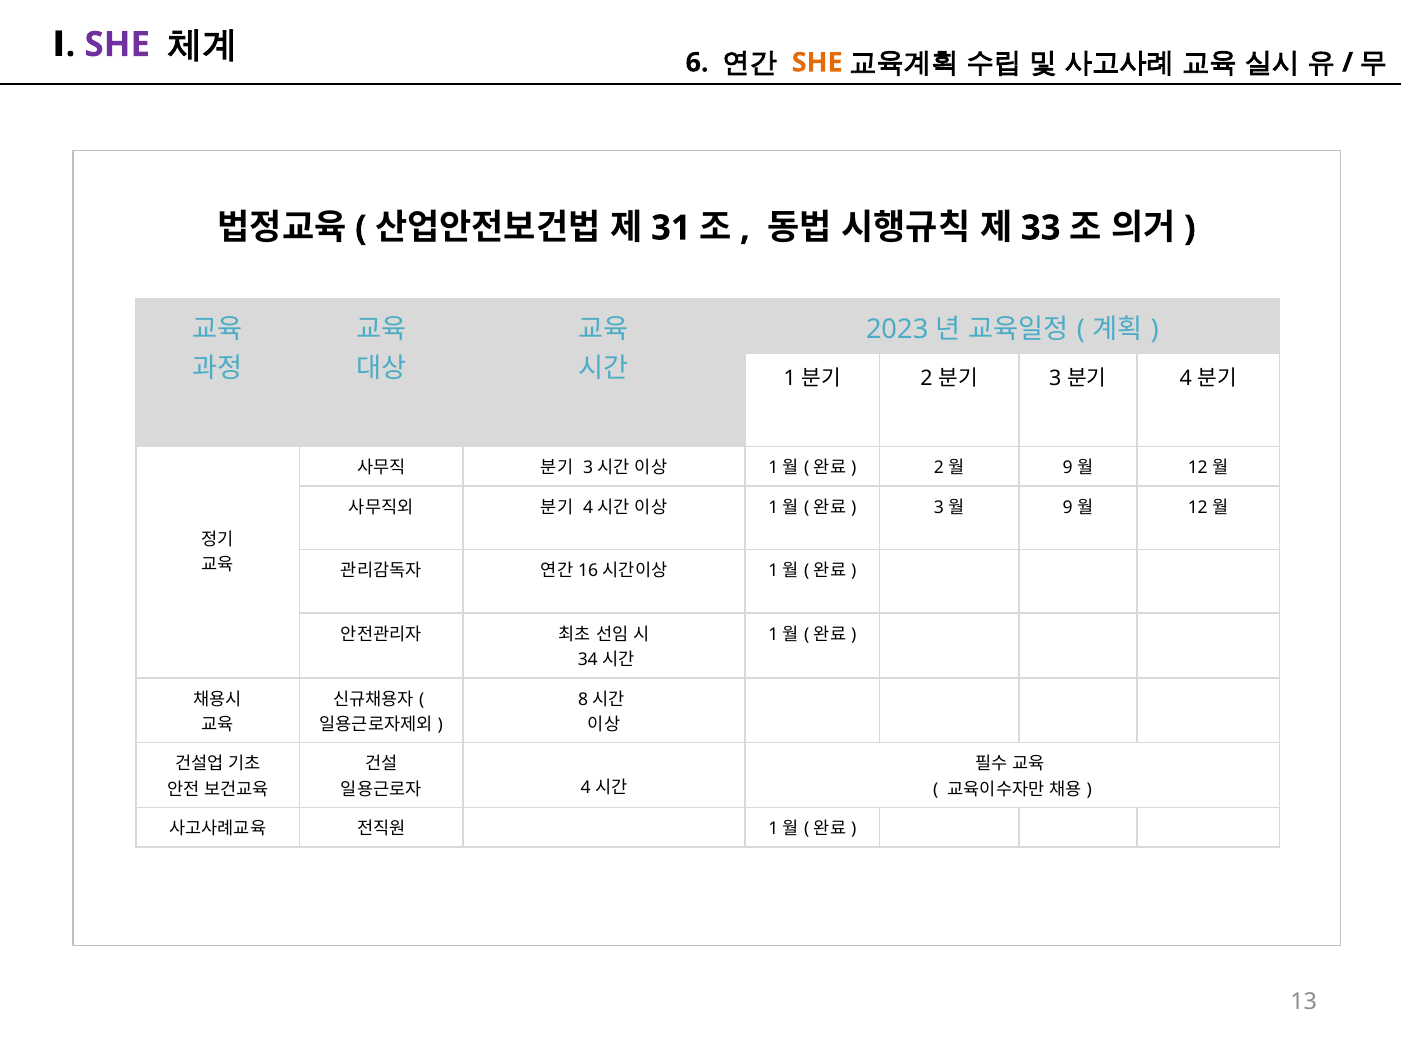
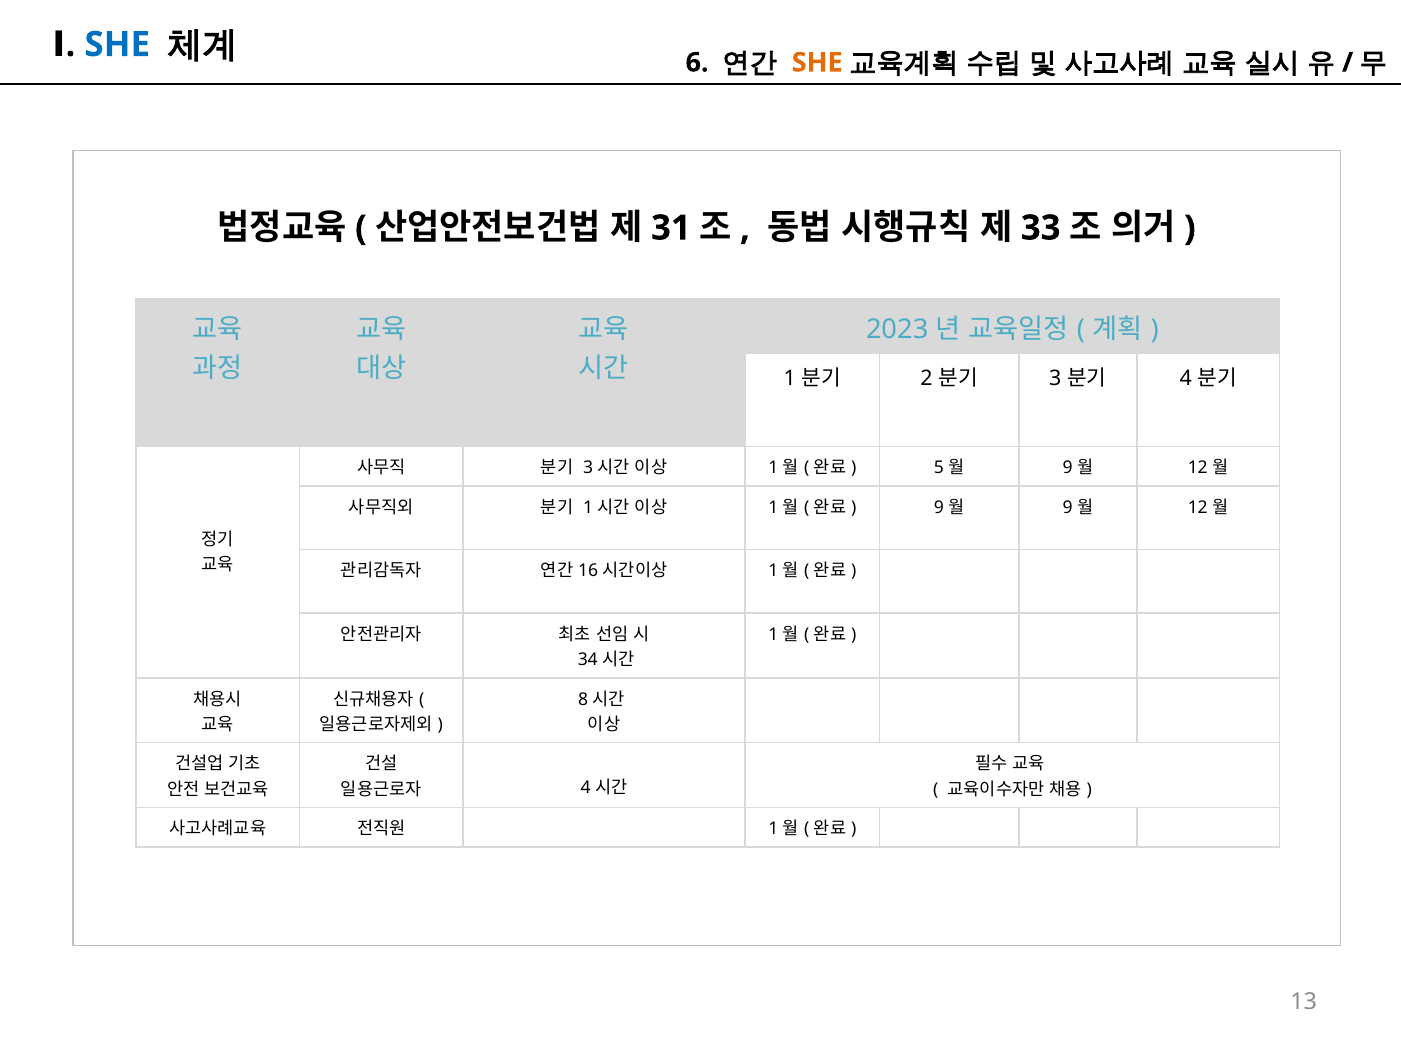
SHE colour: purple -> blue (117, 44)
2: 2 -> 5 (939, 468)
4: 4 -> 1 (588, 508)
3: 3 -> 9 (939, 508)
